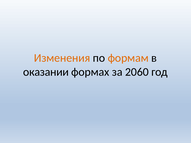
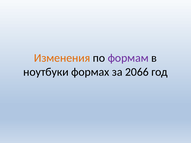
формам colour: orange -> purple (128, 58)
оказании: оказании -> ноутбуки (46, 72)
2060: 2060 -> 2066 (137, 72)
